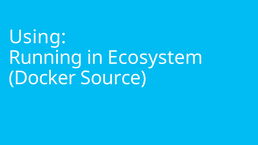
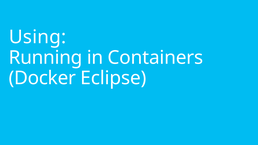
Ecosystem: Ecosystem -> Containers (155, 58)
Source: Source -> Eclipse (113, 78)
